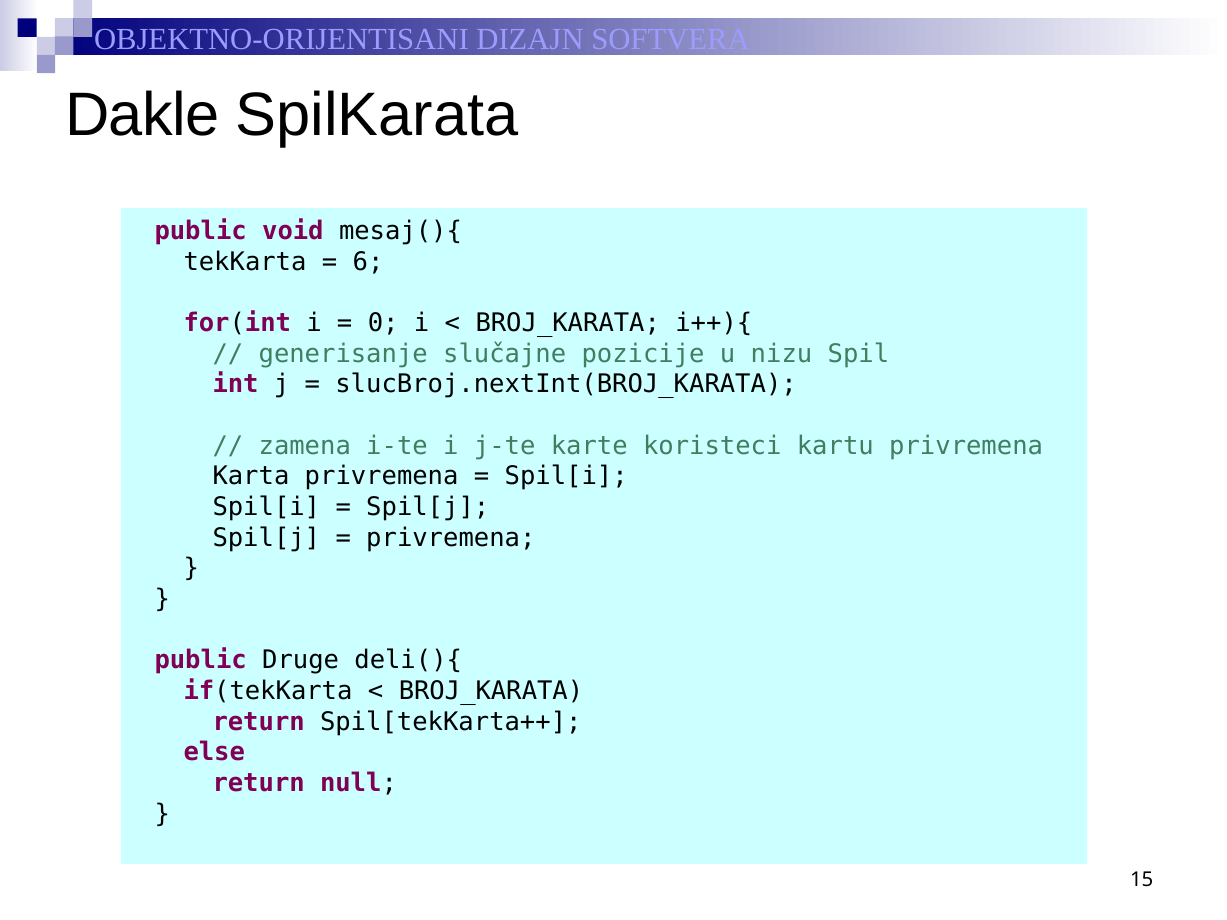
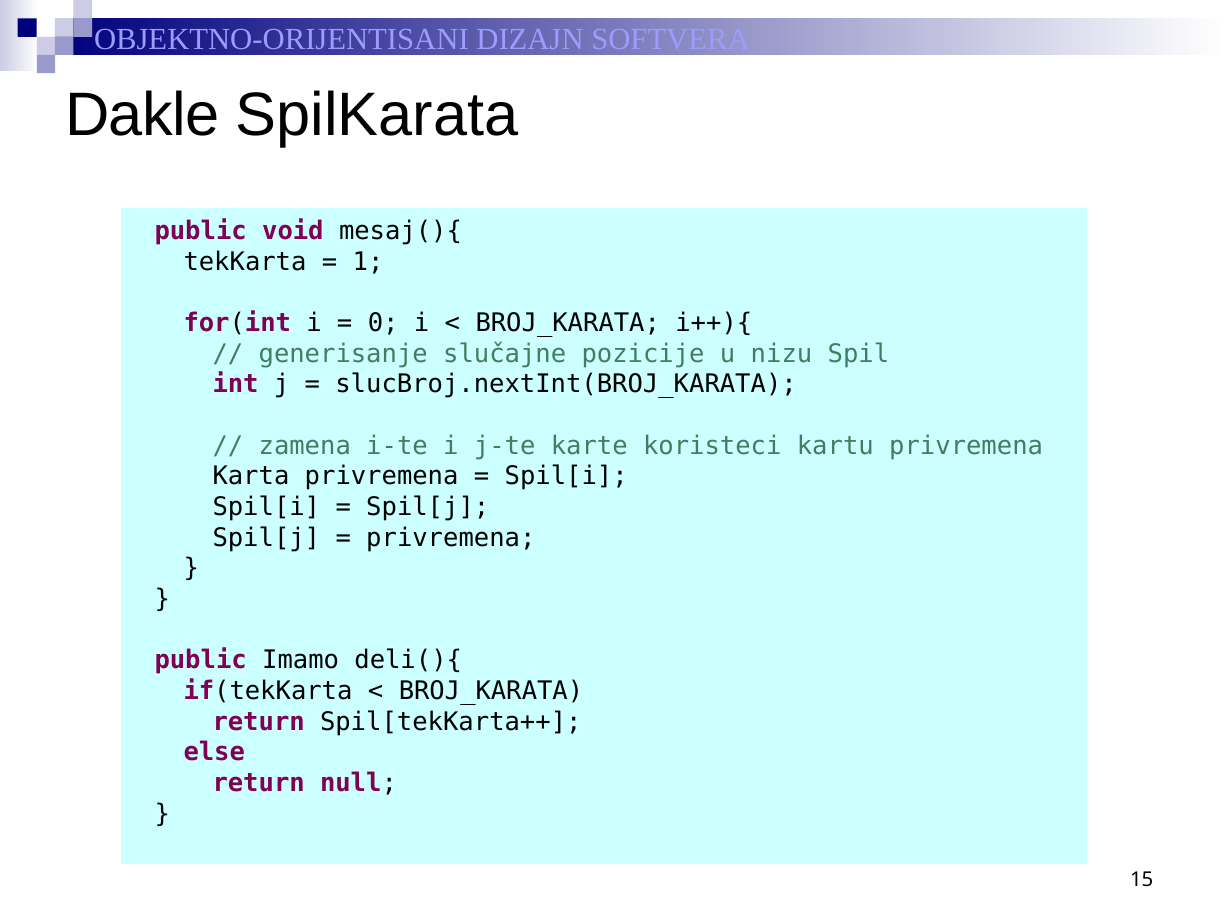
6: 6 -> 1 (368, 262)
Druge: Druge -> Imamo (301, 661)
